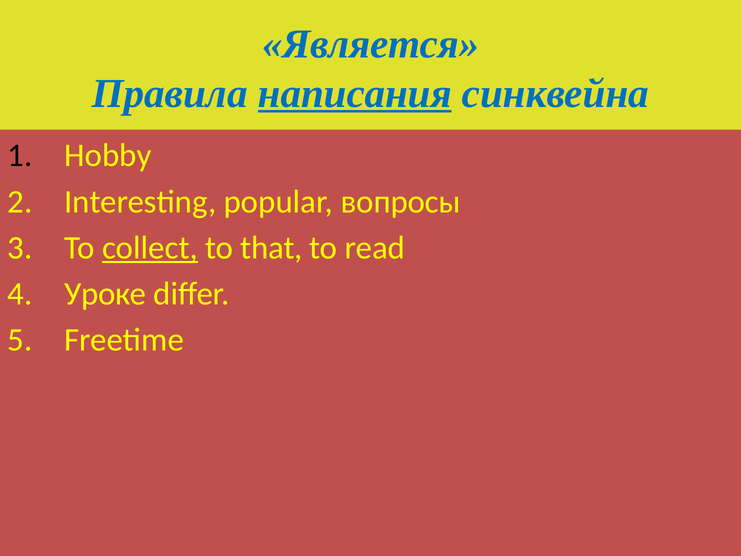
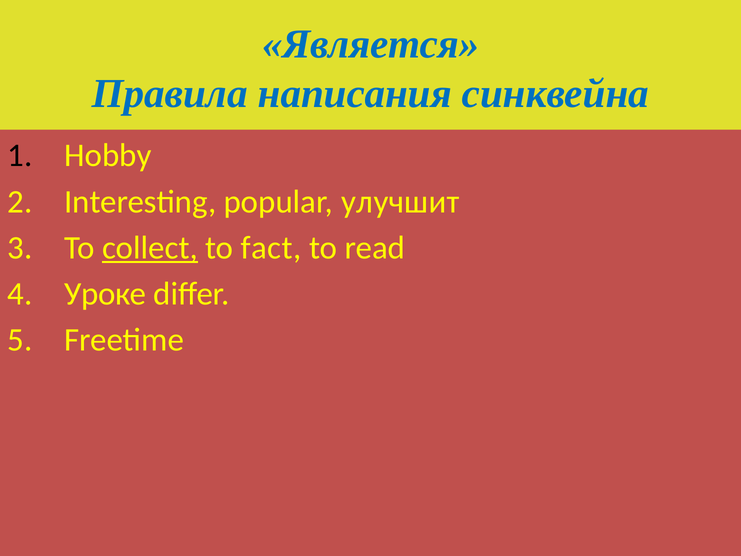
написания underline: present -> none (355, 94)
вопросы: вопросы -> улучшит (400, 202)
that: that -> fact (271, 248)
